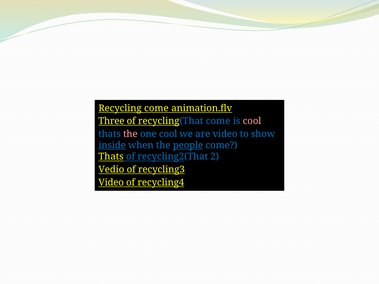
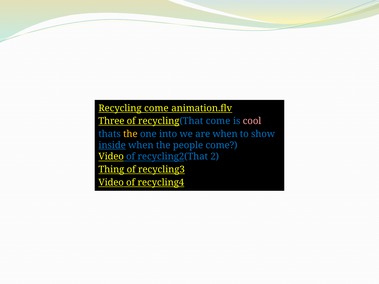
the colour: pink -> yellow (130, 134)
one cool: cool -> into (168, 134)
are video: video -> when (225, 134)
people underline: present -> none (188, 145)
Thats: Thats -> Video (111, 157)
Vedio: Vedio -> Thing (111, 170)
